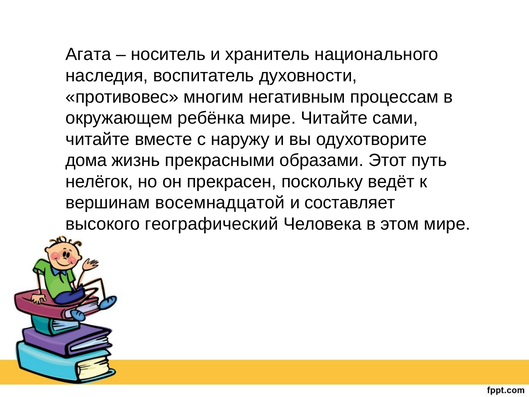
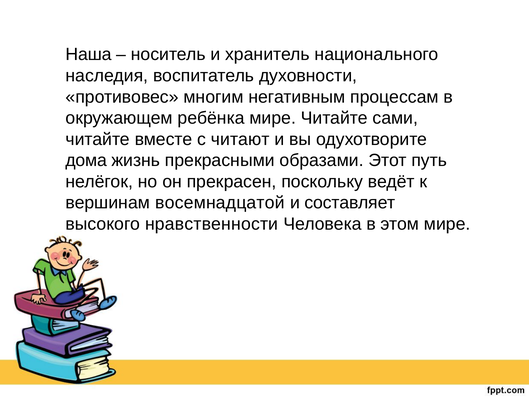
Агата: Агата -> Наша (88, 54)
наружу: наружу -> читают (240, 139)
географический: географический -> нравственности (212, 224)
